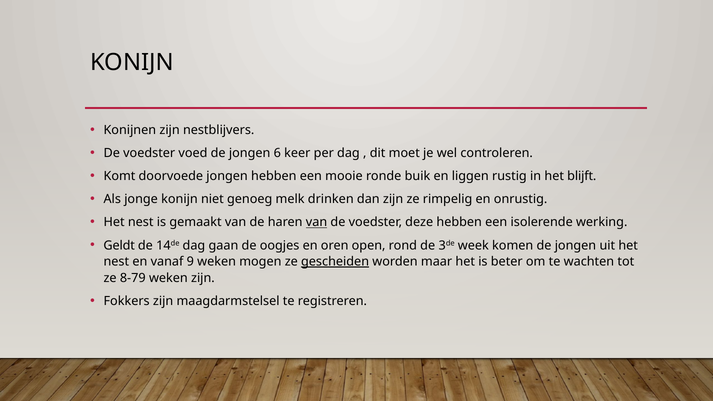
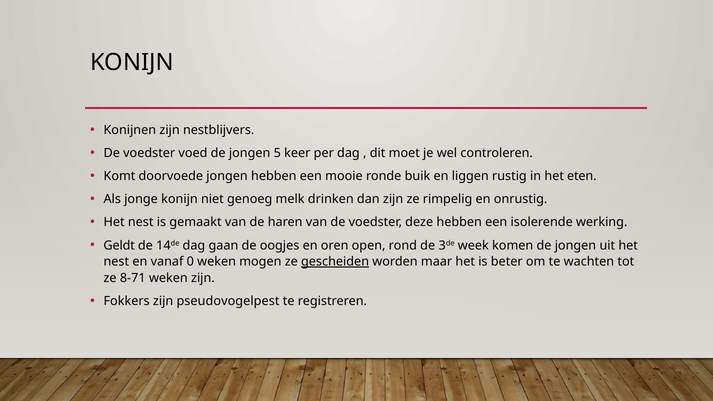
6: 6 -> 5 (277, 153)
blijft: blijft -> eten (582, 176)
van underline: present -> none (317, 222)
9: 9 -> 0 (190, 262)
8-79: 8-79 -> 8-71 (133, 278)
maagdarmstelsel: maagdarmstelsel -> pseudovogelpest (228, 301)
